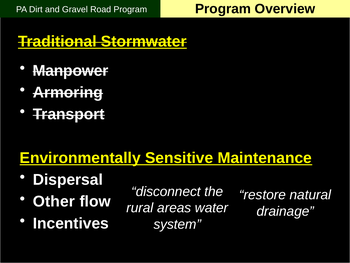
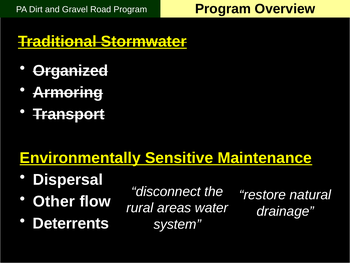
Manpower: Manpower -> Organized (70, 71)
Incentives: Incentives -> Deterrents (71, 223)
